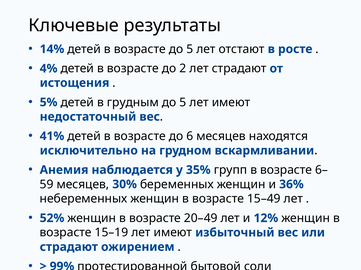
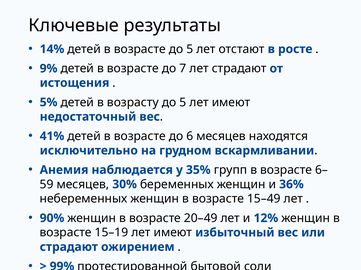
4%: 4% -> 9% (49, 69)
2: 2 -> 7 (183, 69)
грудным: грудным -> возрасту (133, 103)
52%: 52% -> 90% (52, 219)
